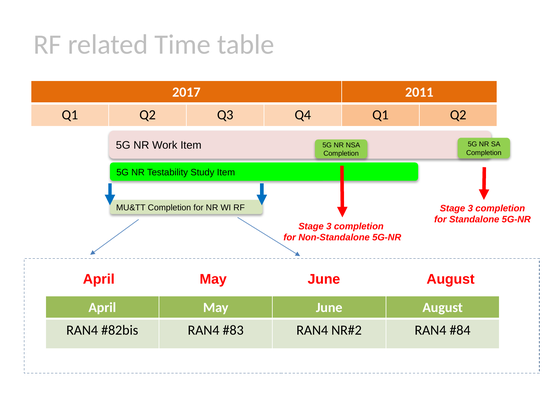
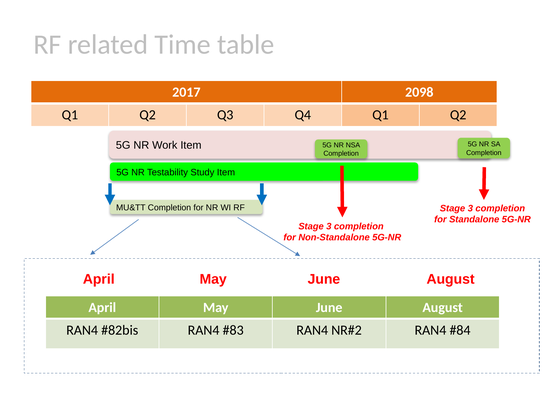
2011: 2011 -> 2098 (419, 92)
